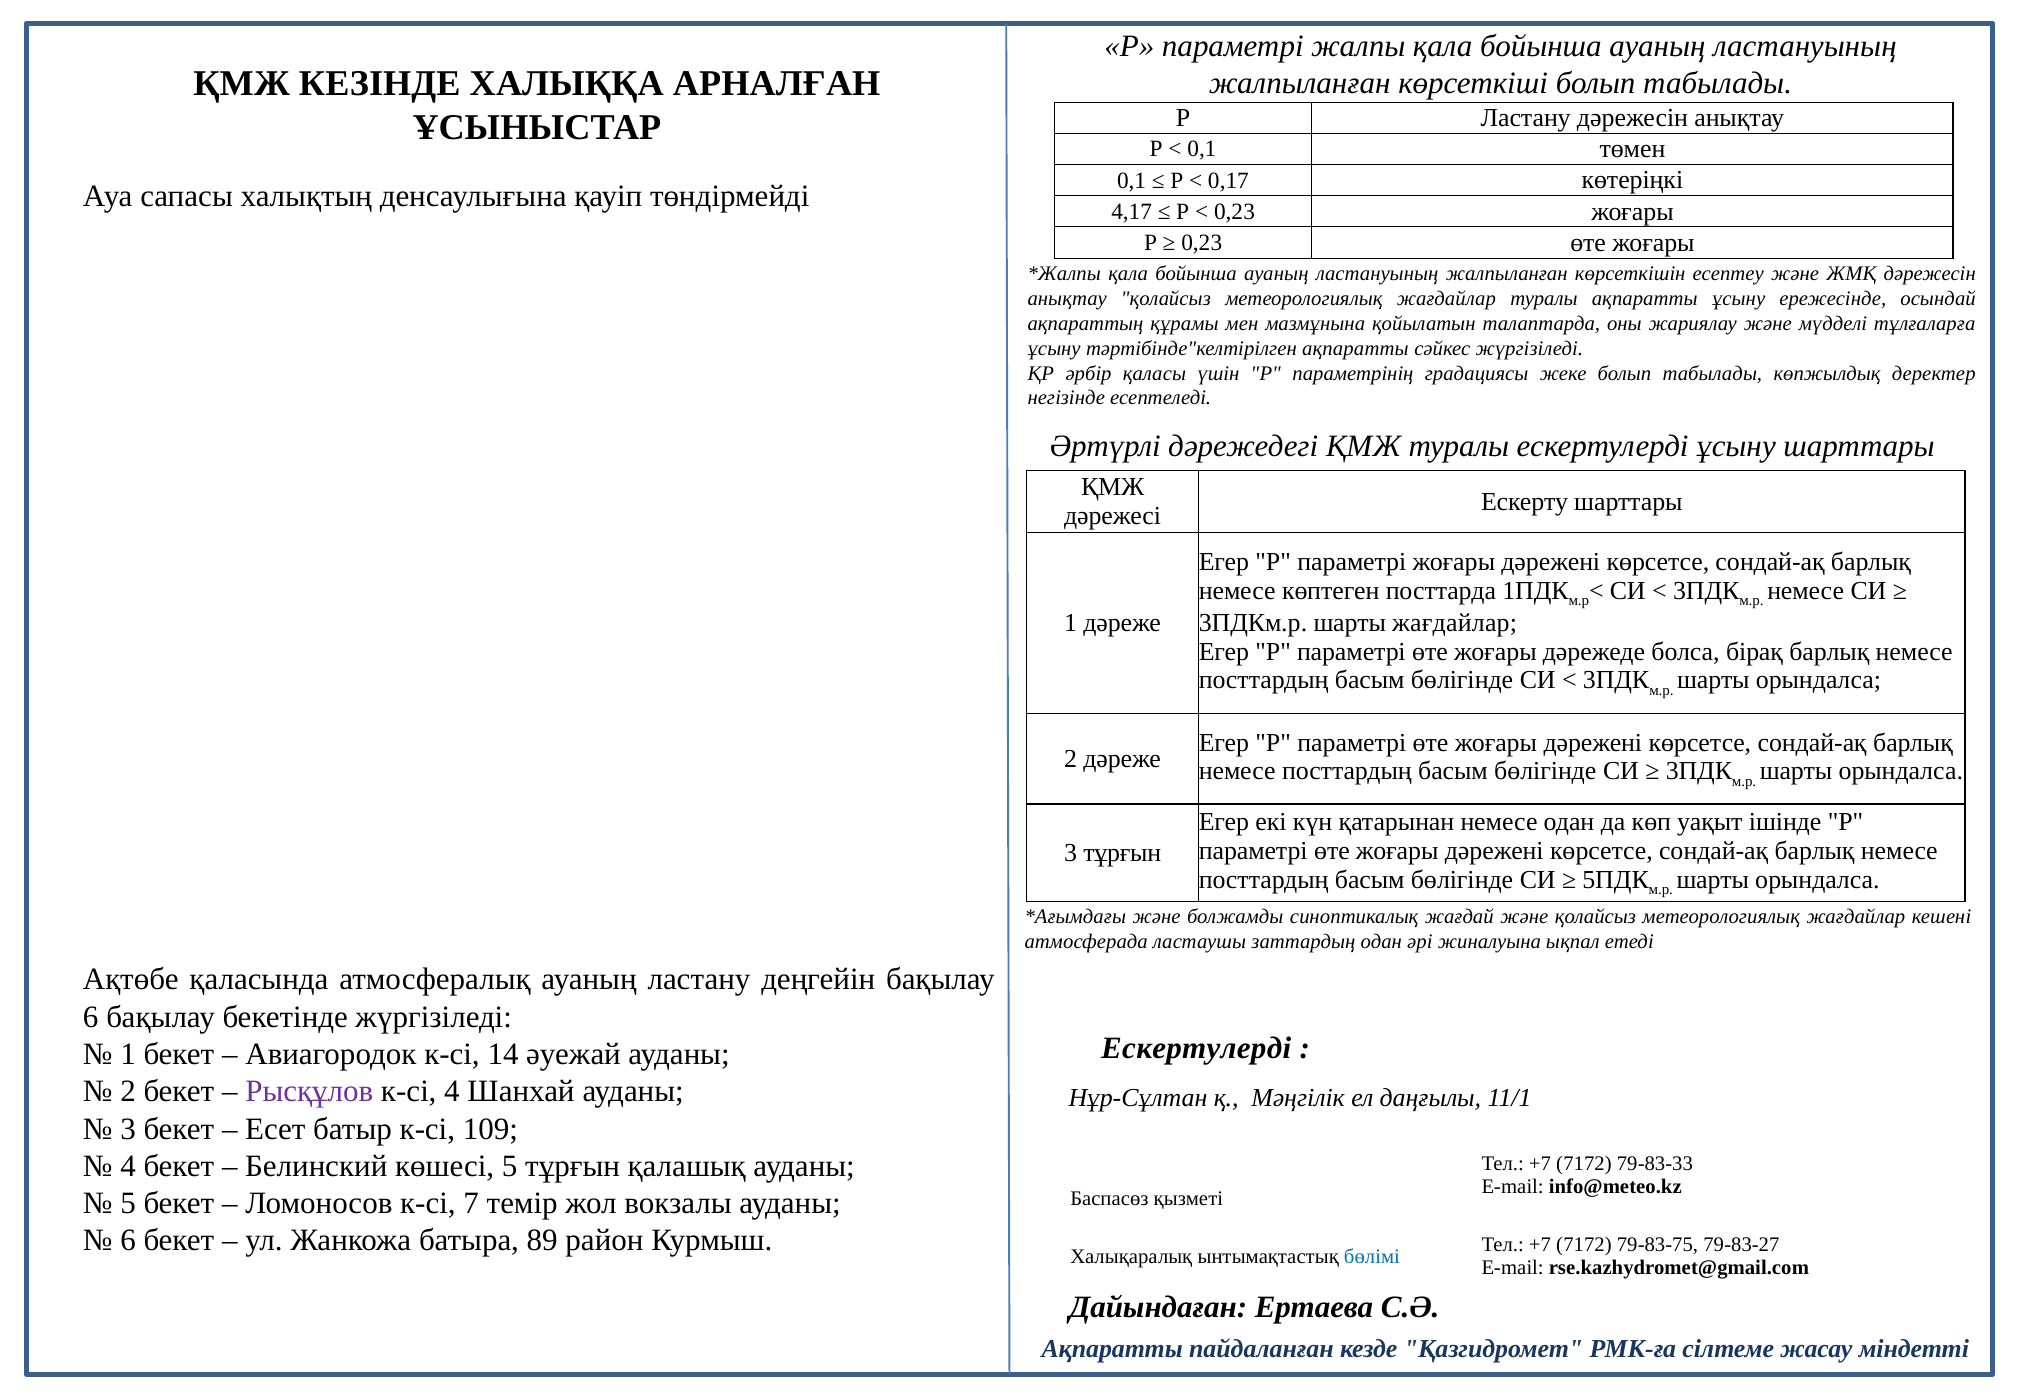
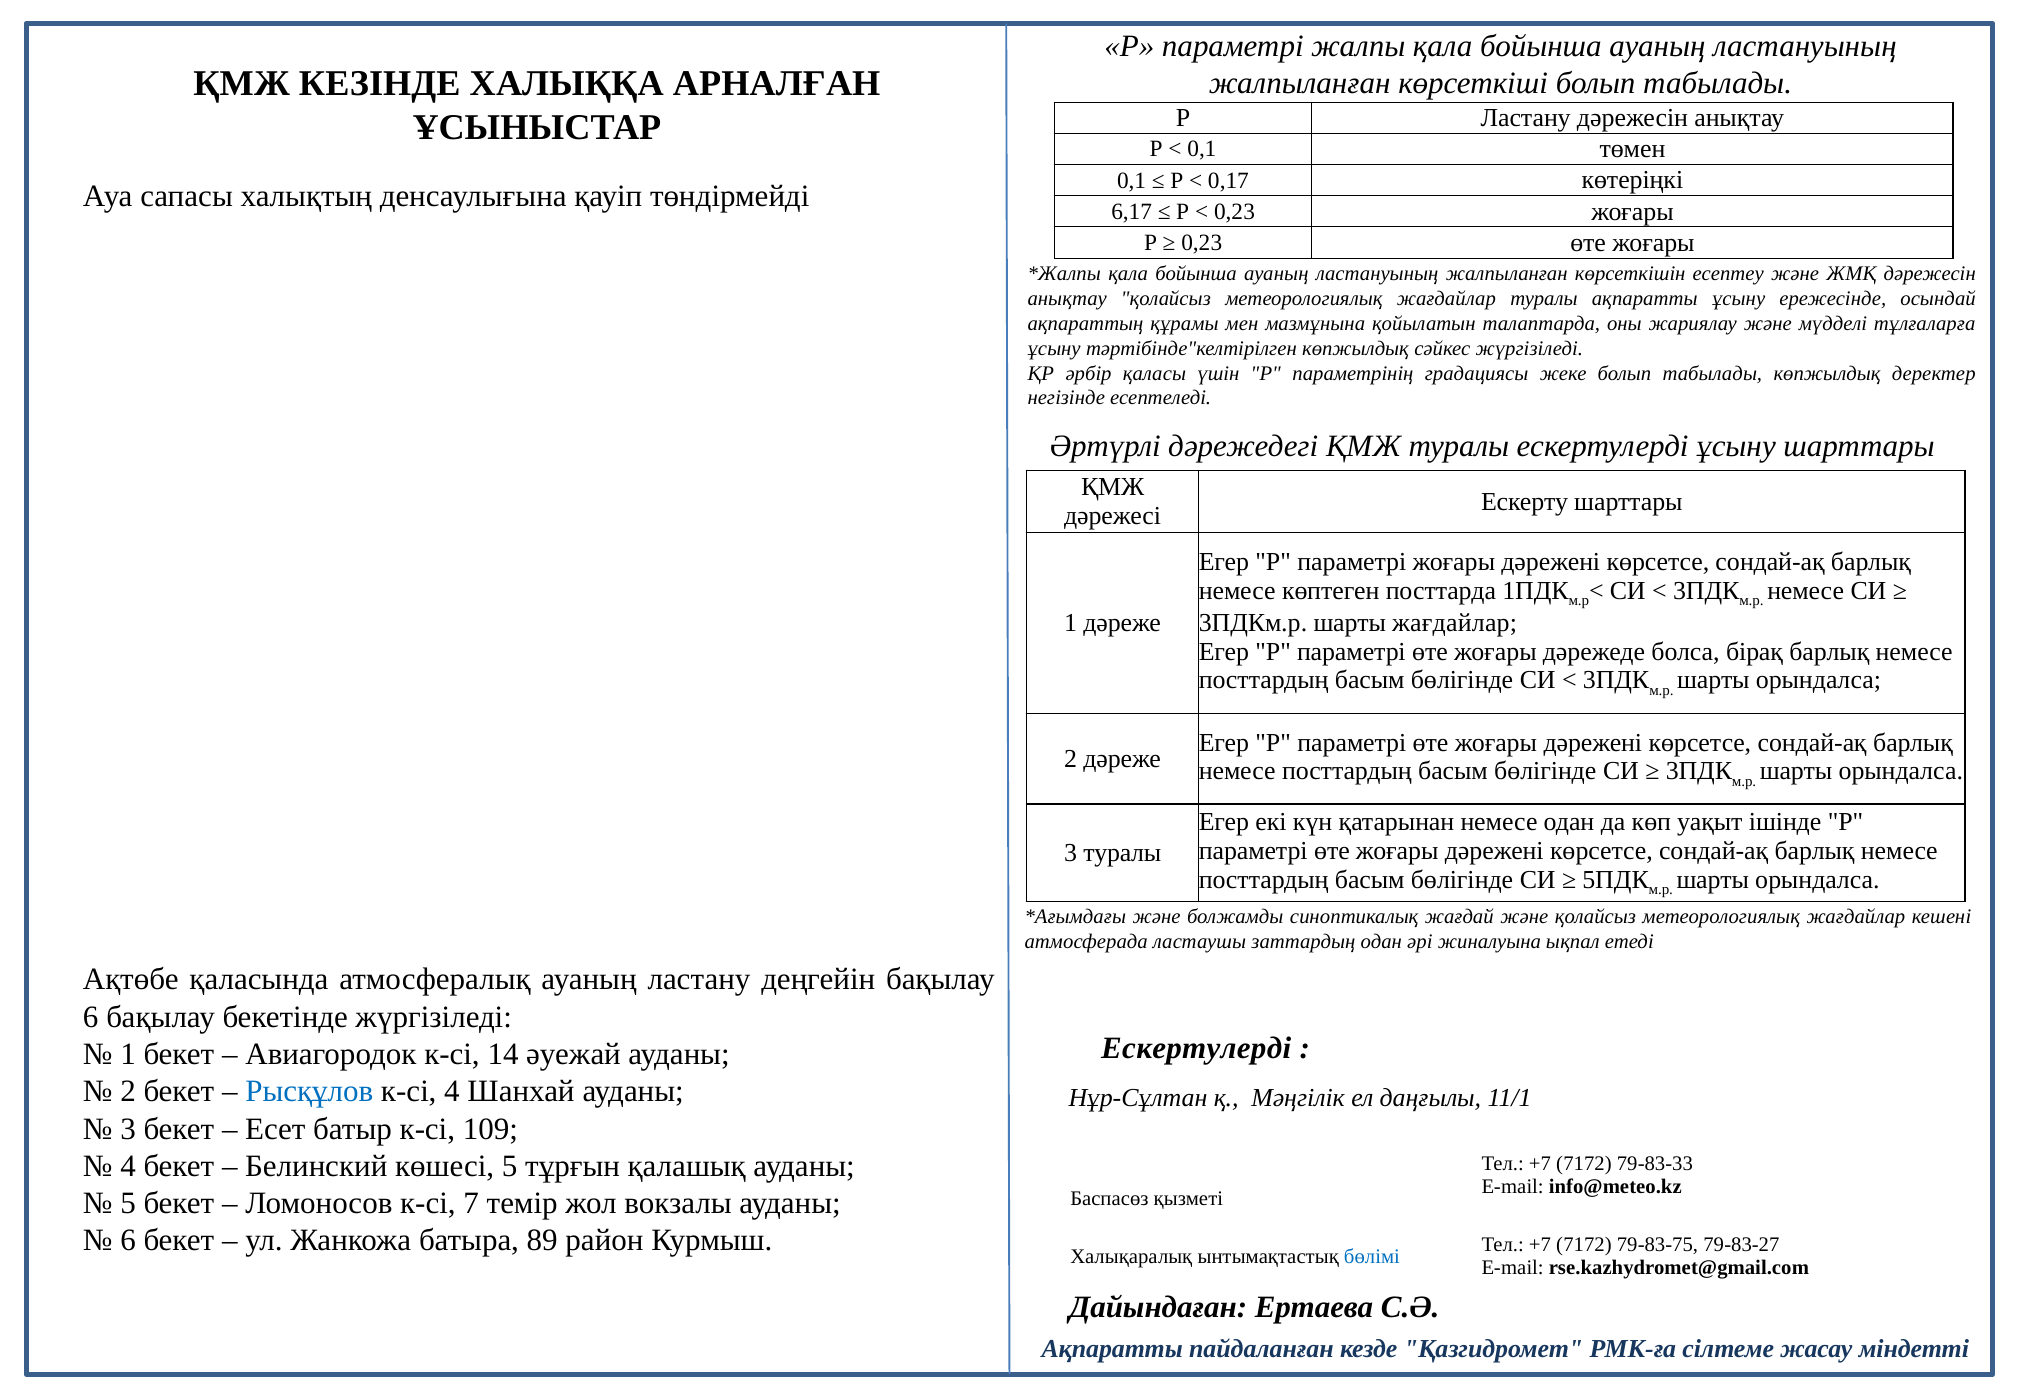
4,17: 4,17 -> 6,17 (1132, 211)
тәртібінде"келтірілген ақпаратты: ақпаратты -> көпжылдық (1356, 348)
3 тұрғын: тұрғын -> туралы (1122, 853)
Рысқұлов colour: purple -> blue (309, 1091)
